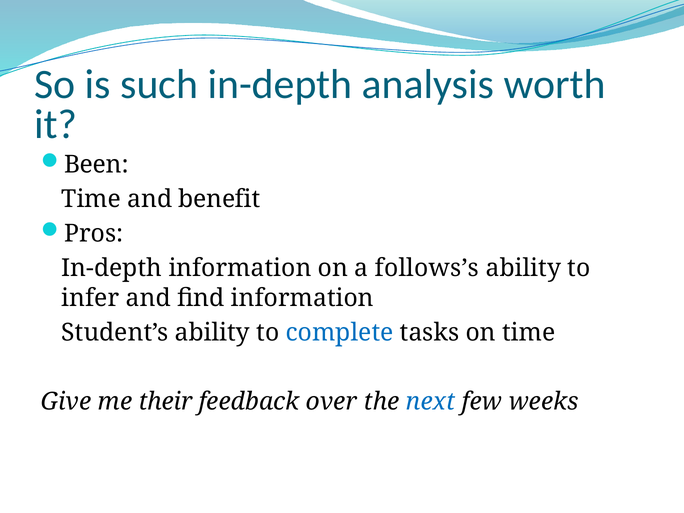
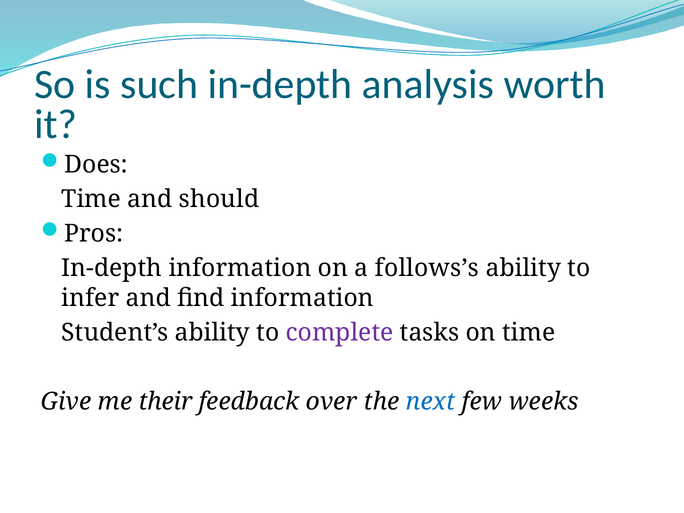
Been: Been -> Does (96, 165)
benefit: benefit -> should (219, 199)
complete colour: blue -> purple (340, 333)
